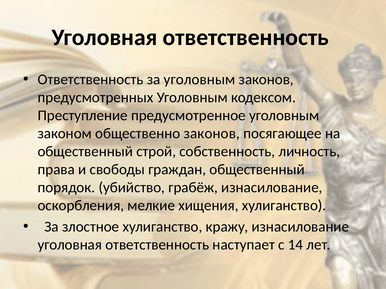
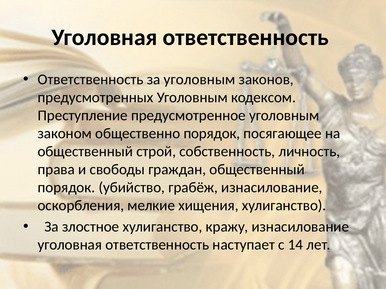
общественно законов: законов -> порядок (212, 134)
